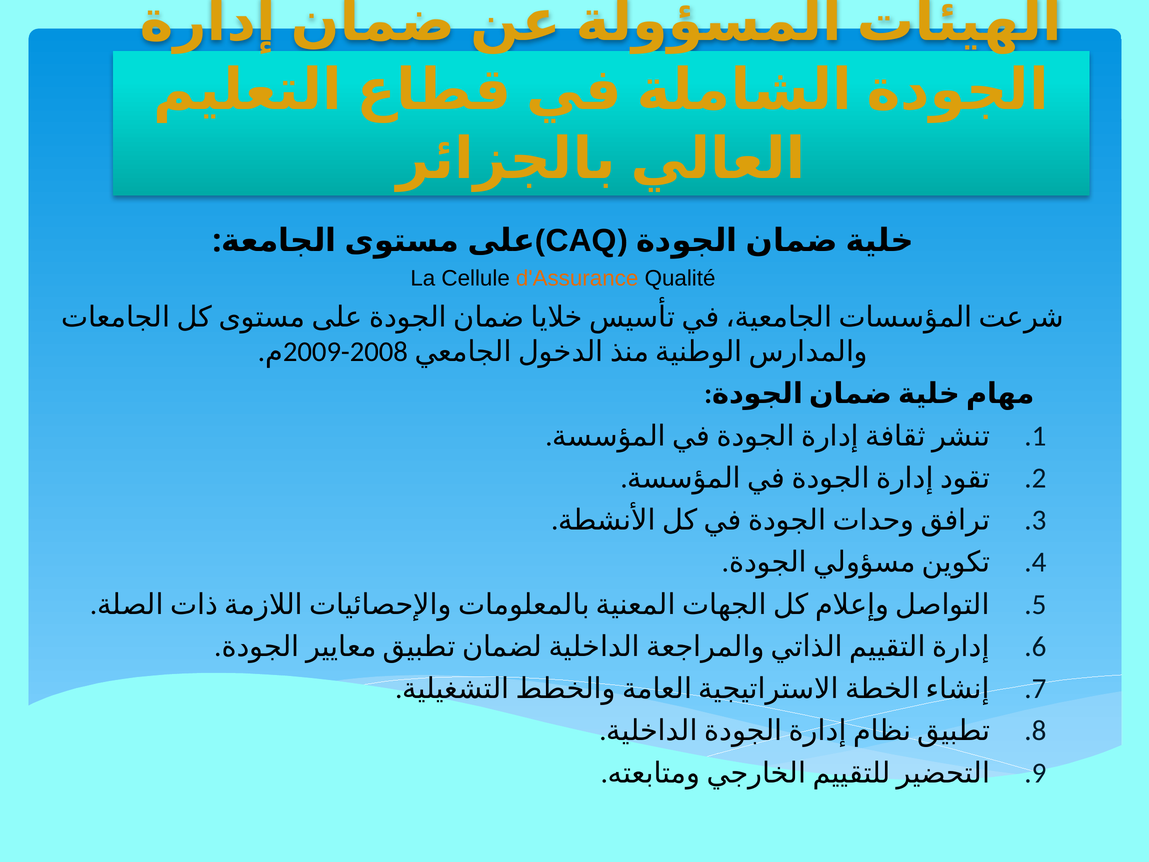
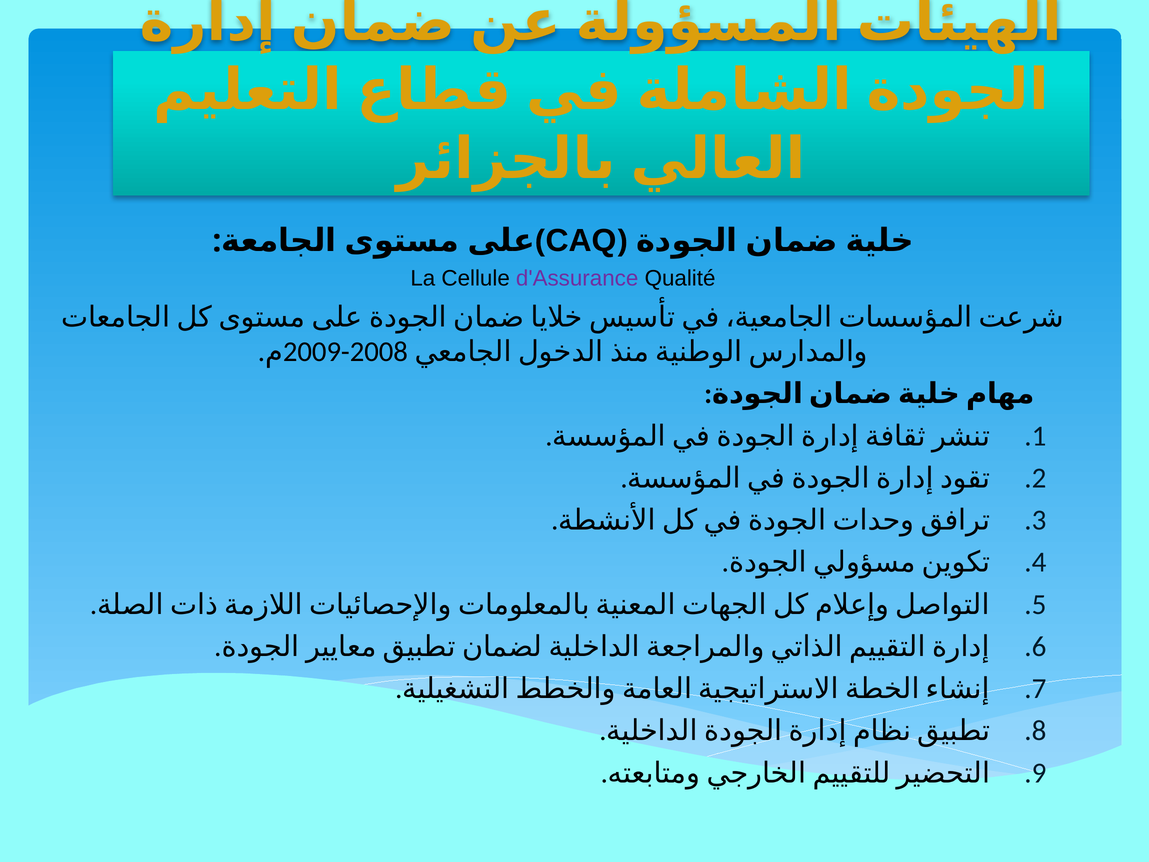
d'Assurance colour: orange -> purple (577, 278)
